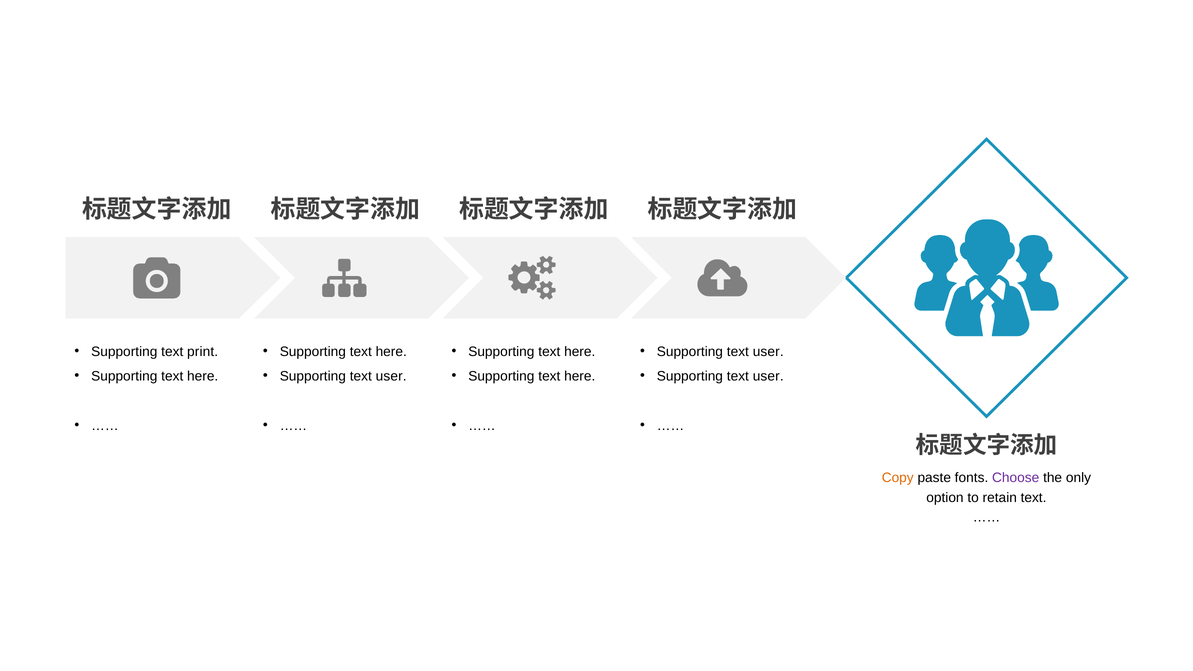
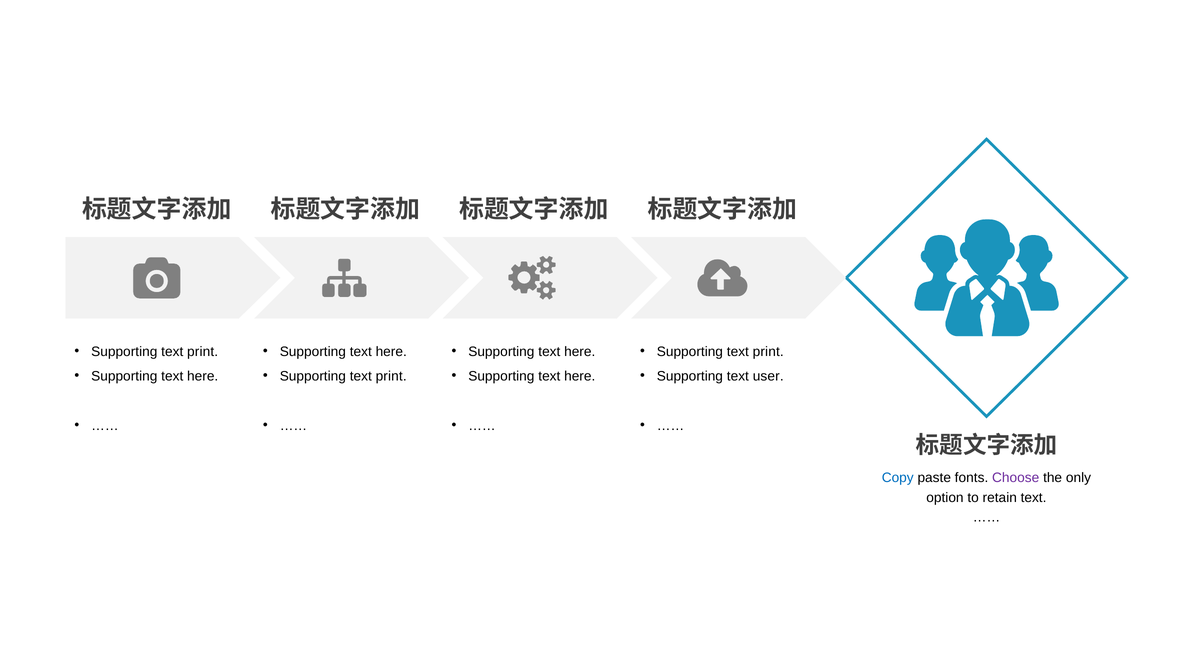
user: user -> print (768, 352)
user: user -> print (391, 376)
Copy colour: orange -> blue (898, 478)
